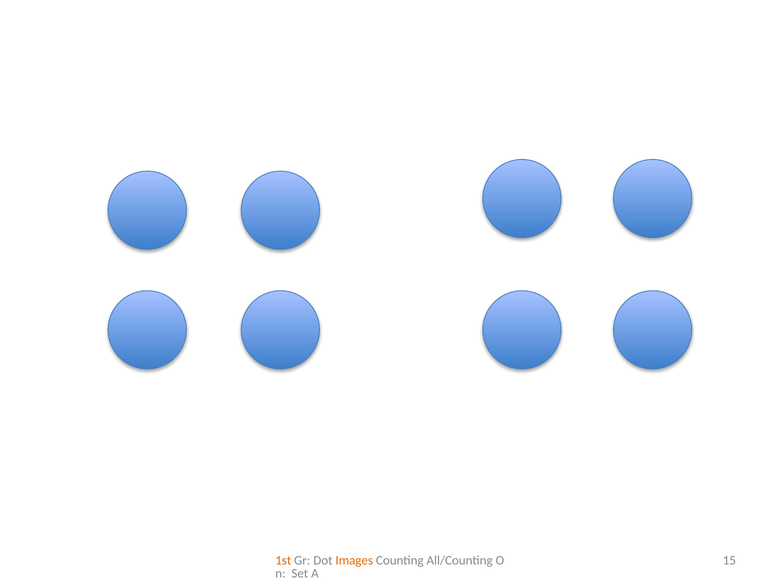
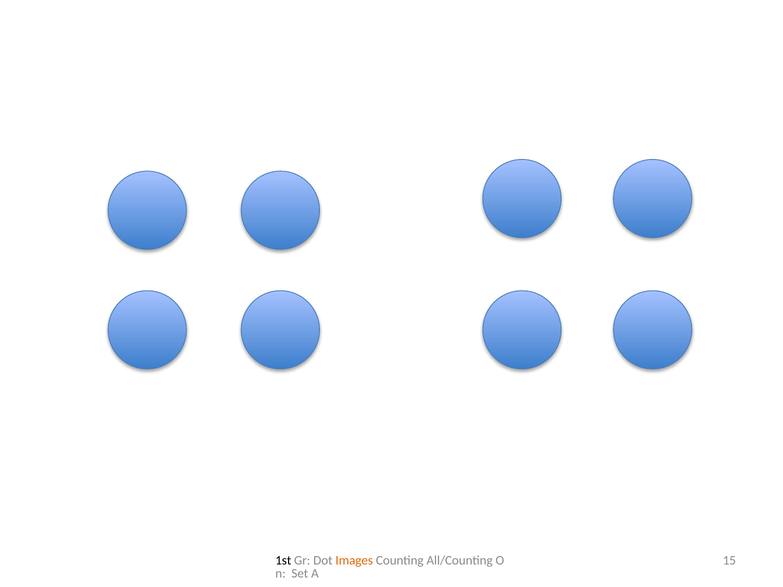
1st colour: orange -> black (283, 561)
